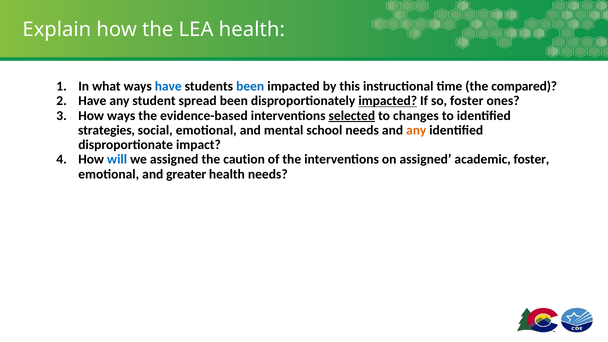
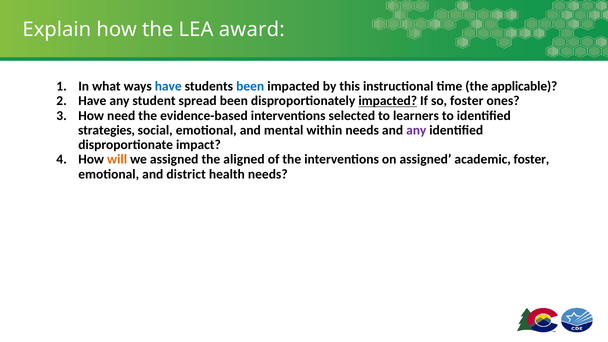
LEA health: health -> award (252, 30)
compared: compared -> applicable (524, 86)
How ways: ways -> need (121, 116)
selected underline: present -> none (352, 116)
changes: changes -> learners (416, 116)
school: school -> within (324, 130)
any colour: orange -> purple (416, 130)
will colour: blue -> orange (117, 159)
caution: caution -> aligned (244, 159)
greater: greater -> district (186, 174)
